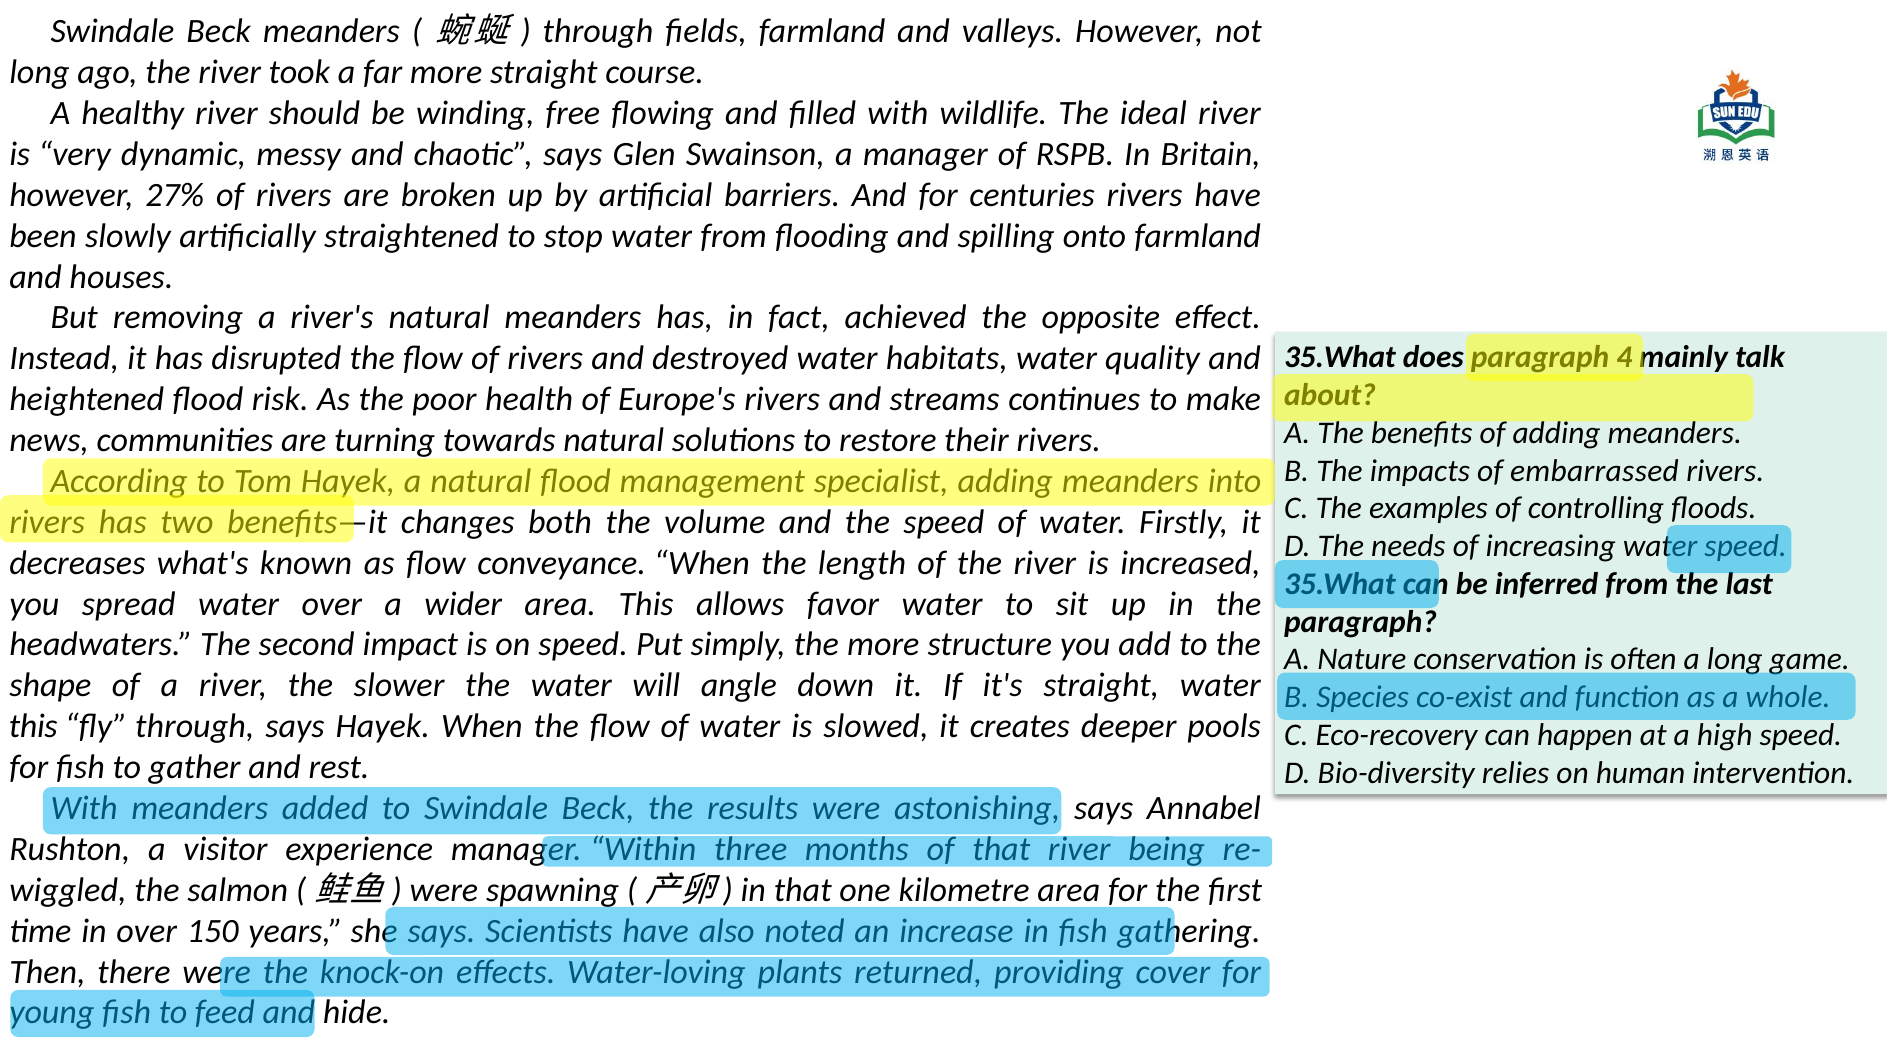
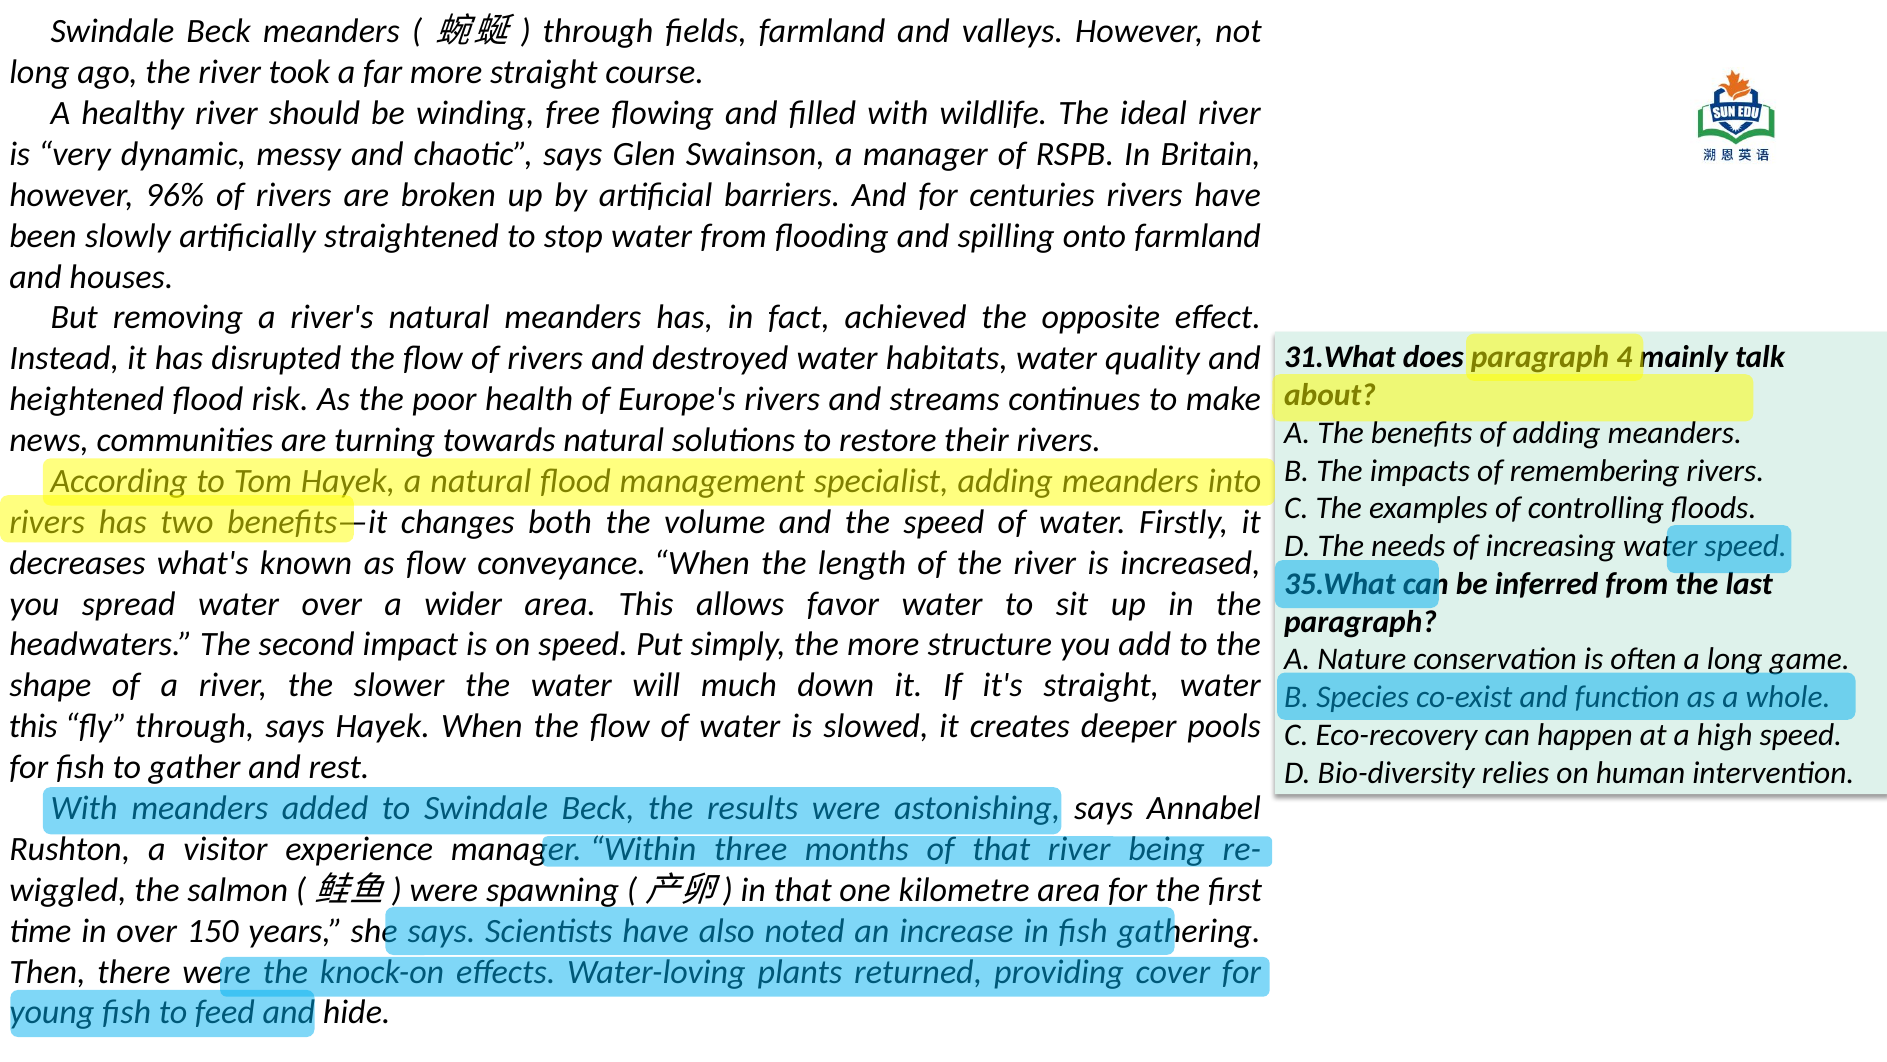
27%: 27% -> 96% (175, 195)
35.What: 35.What -> 31.What (1340, 357)
embarrassed: embarrassed -> remembering (1595, 470)
angle: angle -> much (739, 685)
